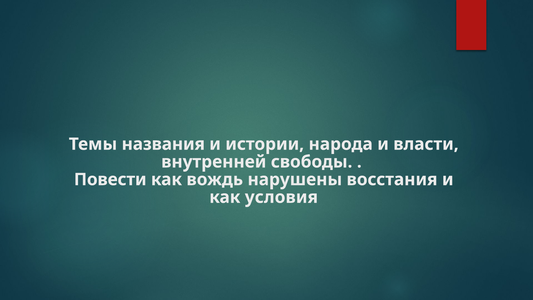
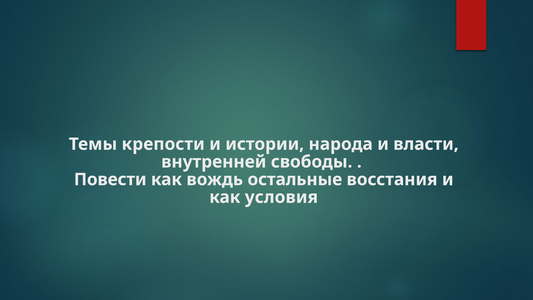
названия: названия -> крепости (163, 144)
нарушены: нарушены -> остальные (295, 179)
